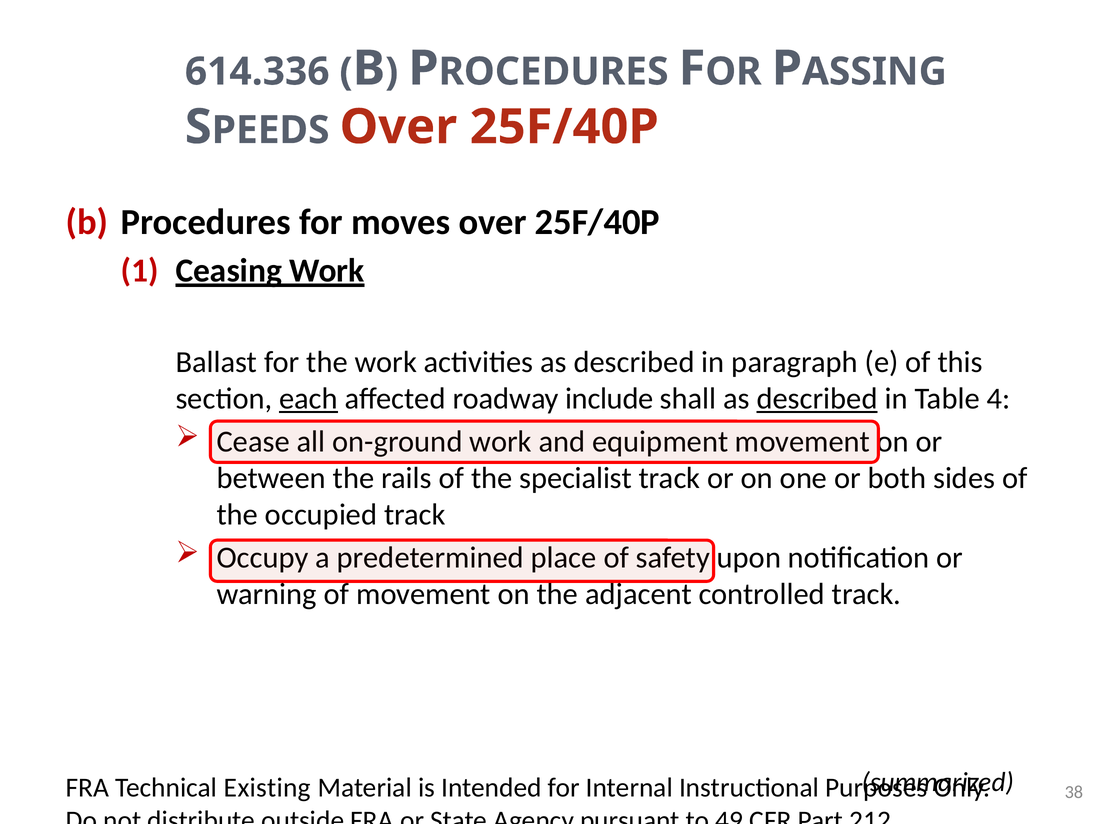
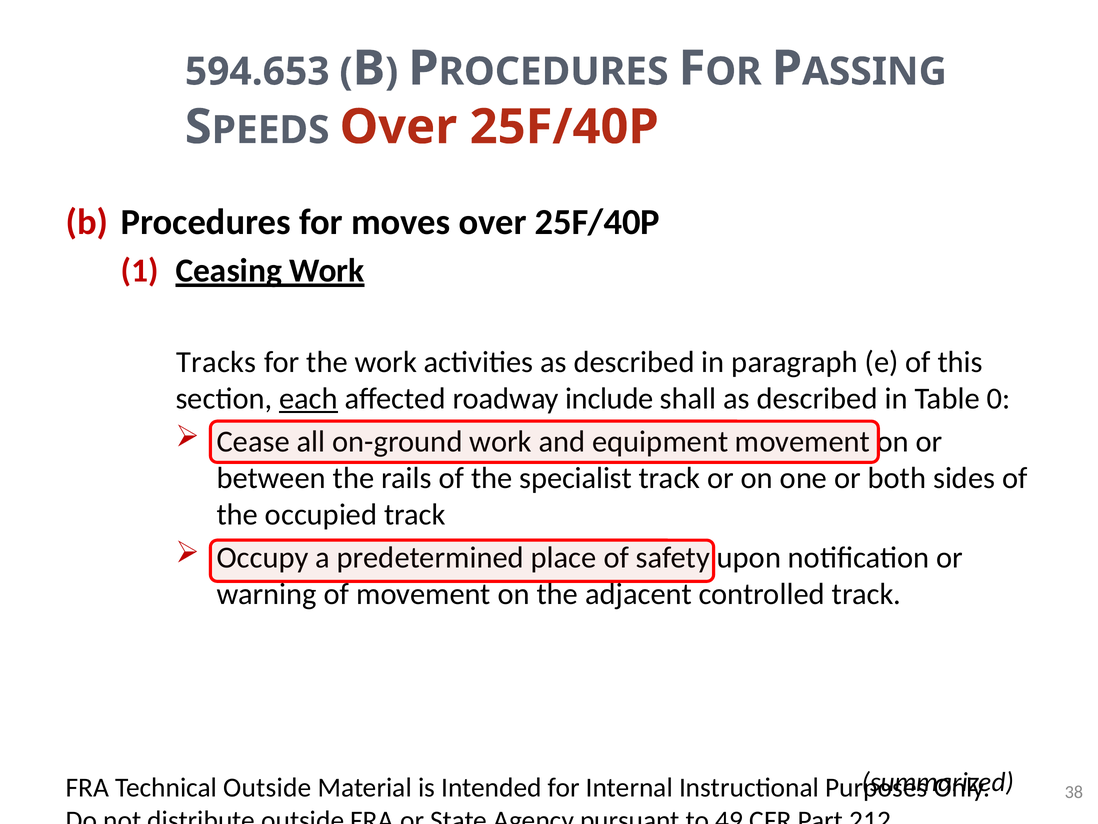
614.336: 614.336 -> 594.653 (257, 72)
Ballast: Ballast -> Tracks (216, 362)
described underline: present -> none (817, 399)
4: 4 -> 0 (999, 399)
Technical Existing: Existing -> Outside (267, 787)
